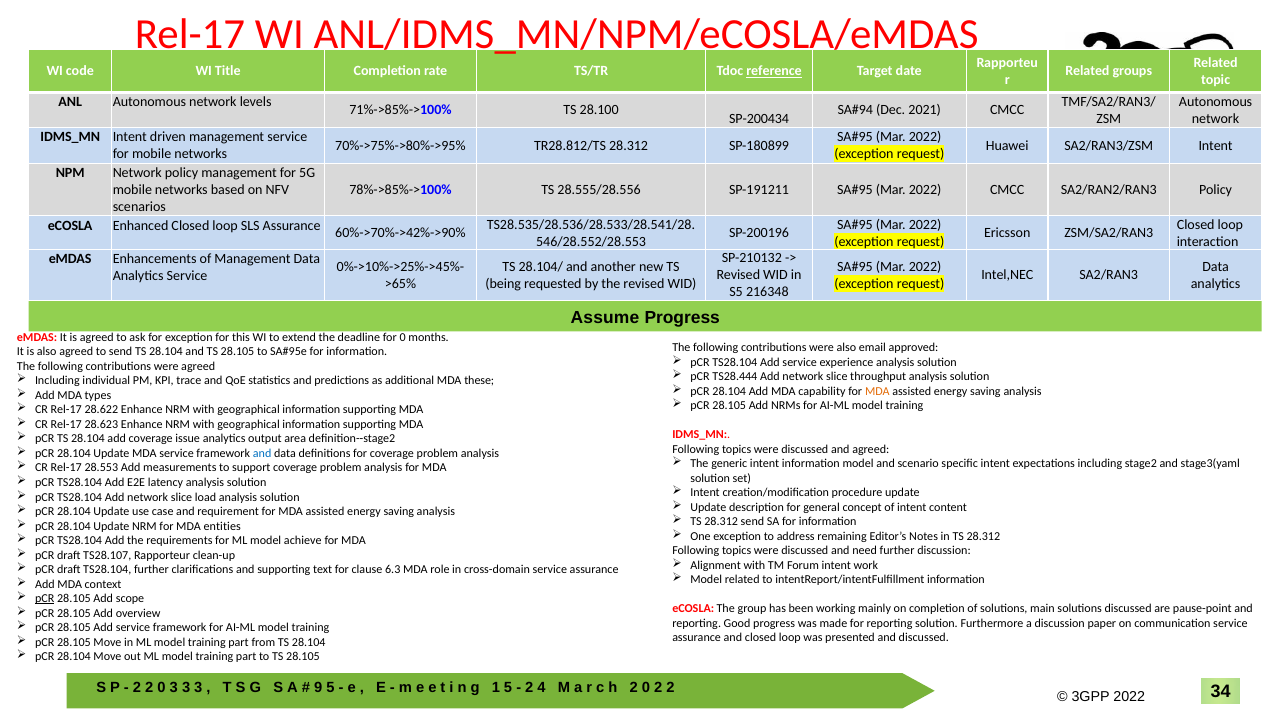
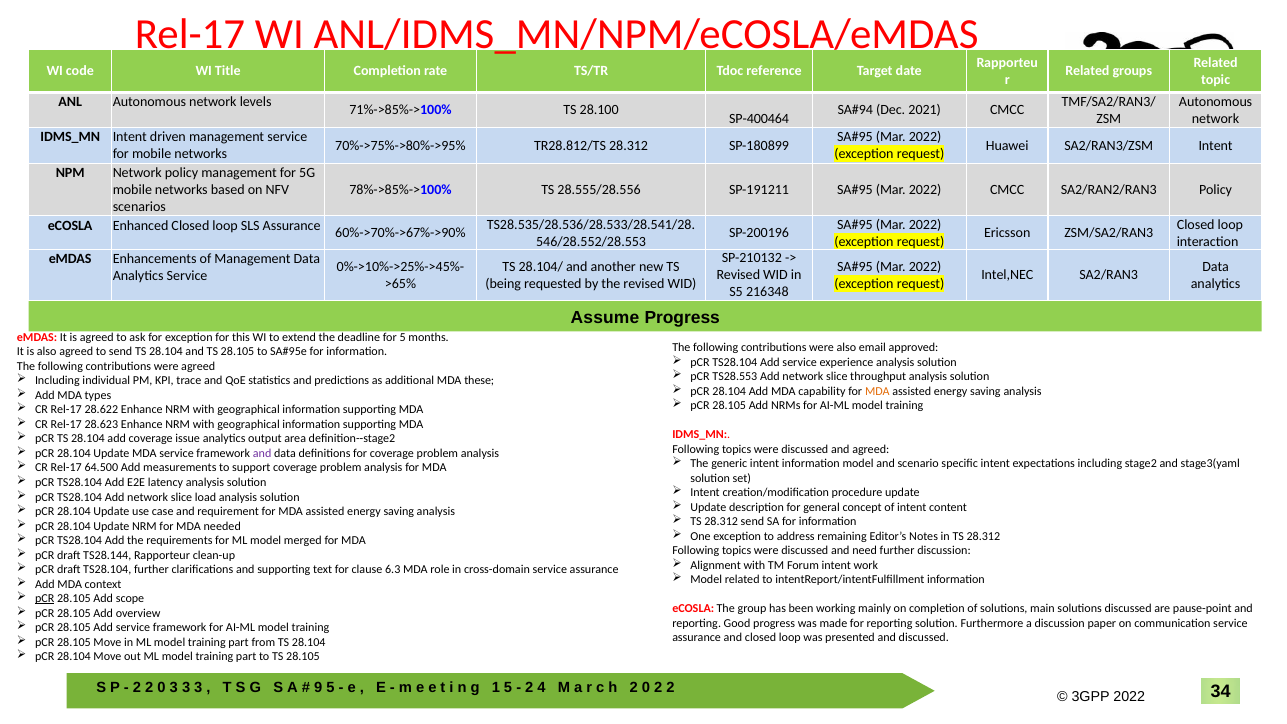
reference underline: present -> none (774, 71)
SP-200434: SP-200434 -> SP-400464 (759, 119)
60%->70%->42%->90%: 60%->70%->42%->90% -> 60%->70%->67%->90% (400, 233)
for 0: 0 -> 5 (403, 337)
TS28.444: TS28.444 -> TS28.553 (735, 377)
and colour: blue -> purple (262, 453)
28.553: 28.553 -> 64.500 (101, 468)
entities: entities -> needed (222, 526)
achieve: achieve -> merged (303, 541)
TS28.107: TS28.107 -> TS28.144 (107, 555)
